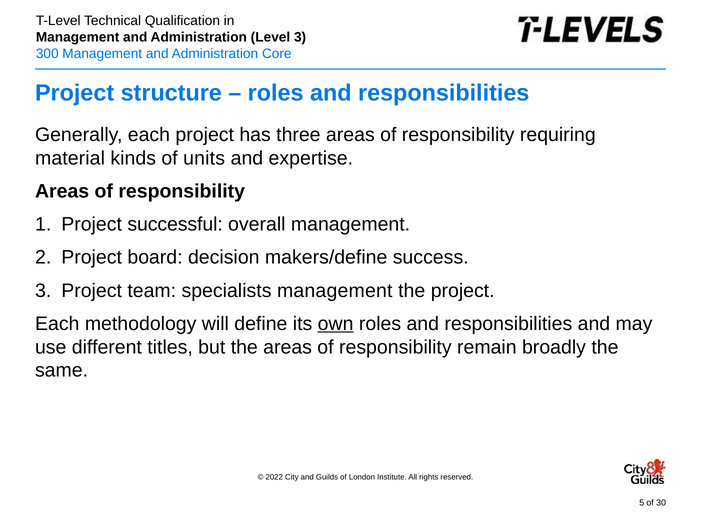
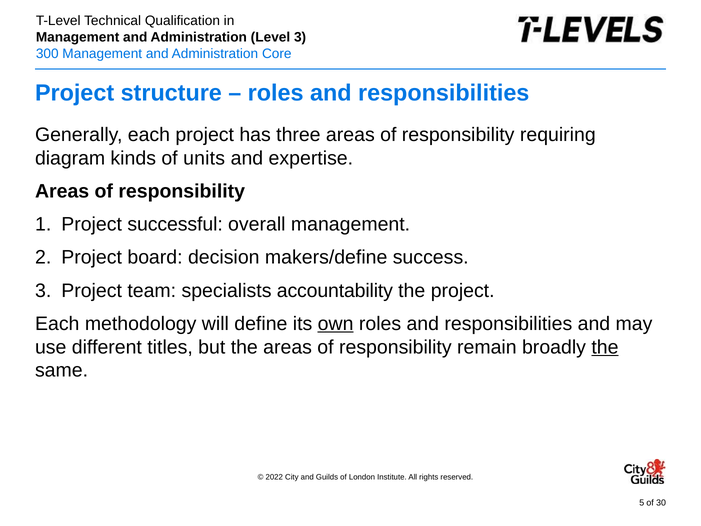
material: material -> diagram (70, 158)
specialists management: management -> accountability (335, 291)
the underline: none -> present (605, 347)
